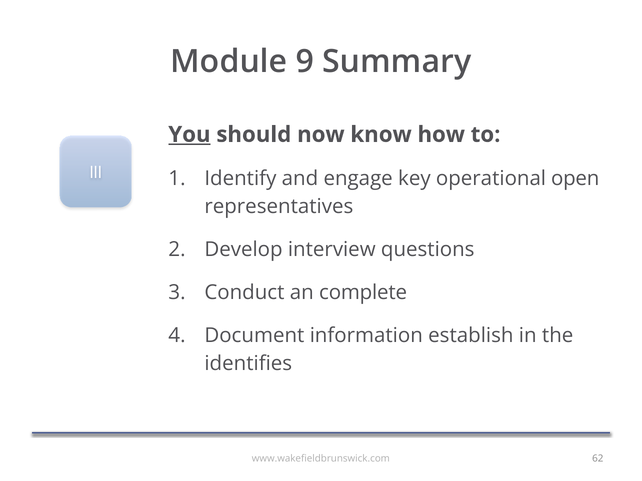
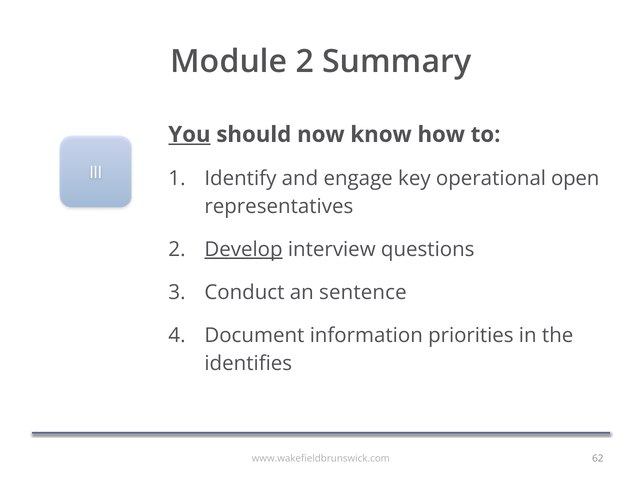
Module 9: 9 -> 2 (305, 62)
Develop underline: none -> present (243, 250)
complete: complete -> sentence (363, 293)
establish: establish -> priorities (471, 336)
